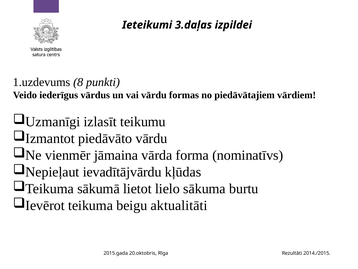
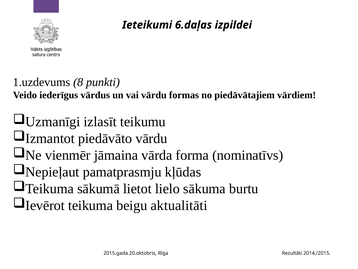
3.daļas: 3.daļas -> 6.daļas (193, 25)
ievadītājvārdu: ievadītājvārdu -> pamatprasmju (122, 172)
